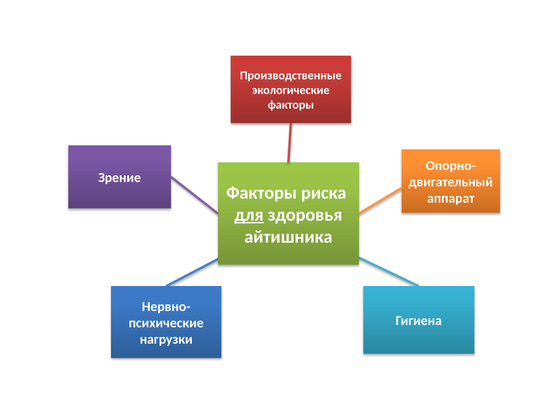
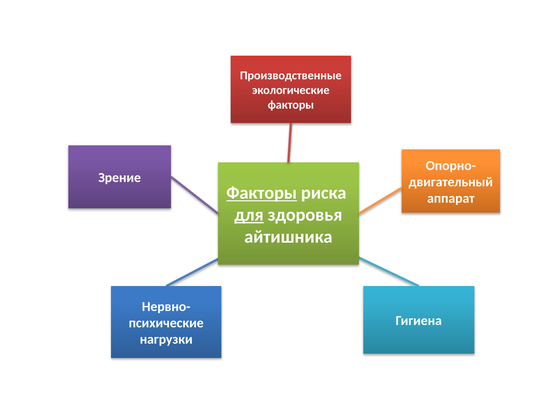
Факторы underline: none -> present (262, 193)
